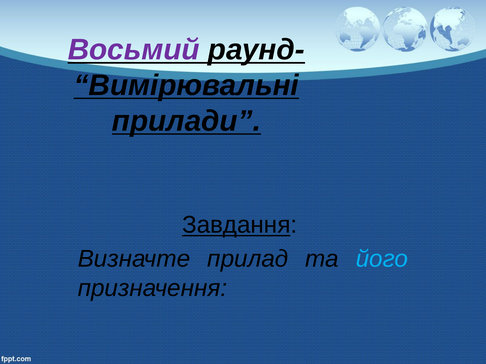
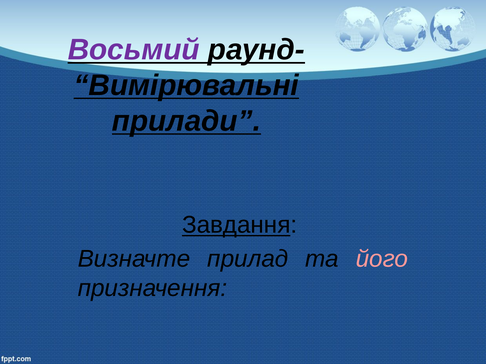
його colour: light blue -> pink (382, 259)
